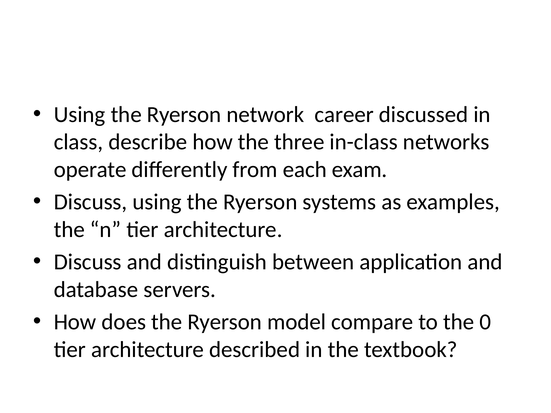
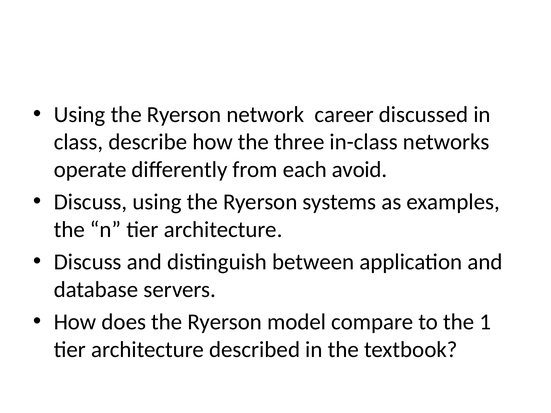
exam: exam -> avoid (360, 170)
0: 0 -> 1 (485, 322)
